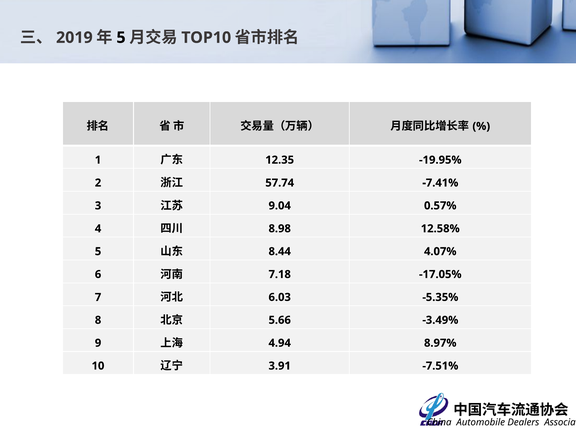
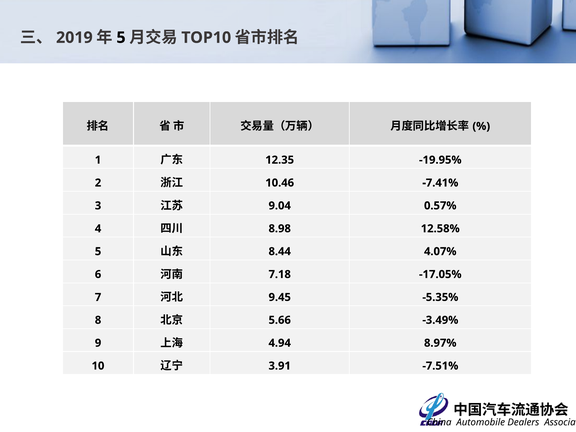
57.74: 57.74 -> 10.46 (280, 183)
6.03: 6.03 -> 9.45 (280, 297)
